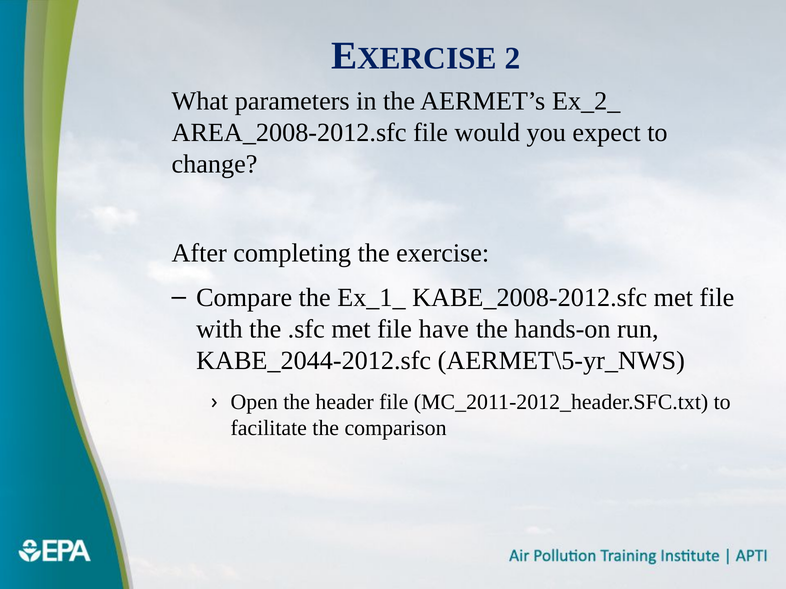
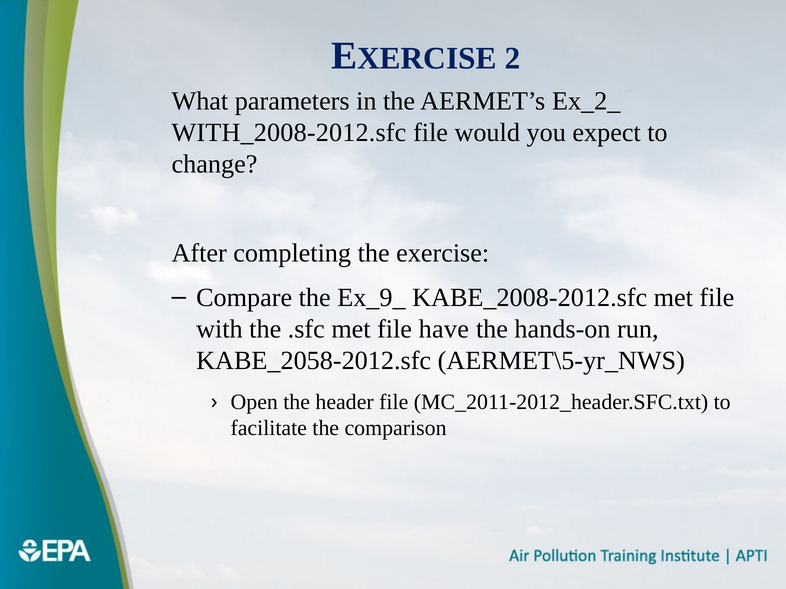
AREA_2008-2012.sfc: AREA_2008-2012.sfc -> WITH_2008-2012.sfc (289, 133)
Ex_1_: Ex_1_ -> Ex_9_ (371, 298)
KABE_2044-2012.sfc: KABE_2044-2012.sfc -> KABE_2058-2012.sfc (314, 361)
